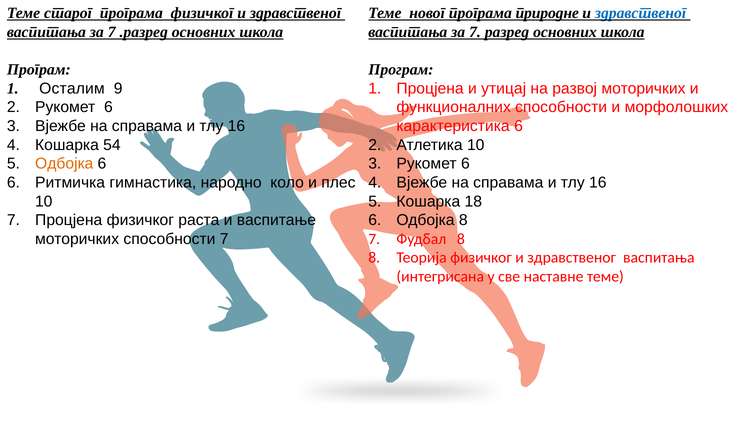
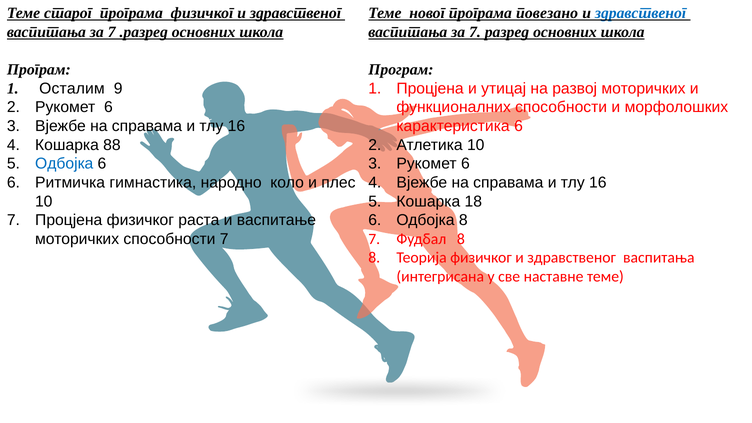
природне: природне -> повезано (547, 13)
54: 54 -> 88 (112, 145)
Одбојка colour: orange -> blue (64, 164)
